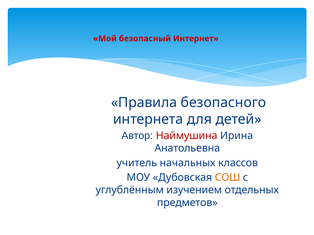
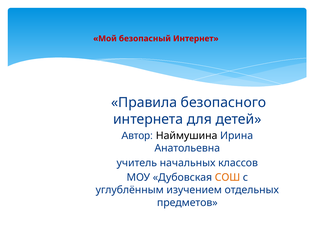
Наймушина colour: red -> black (187, 136)
